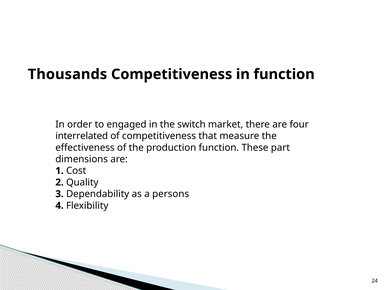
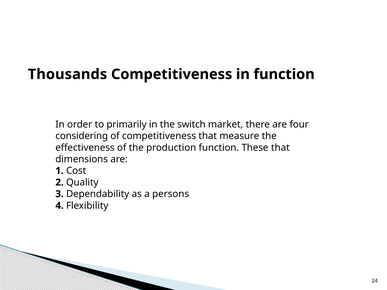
engaged: engaged -> primarily (127, 124)
interrelated: interrelated -> considering (82, 136)
These part: part -> that (280, 148)
